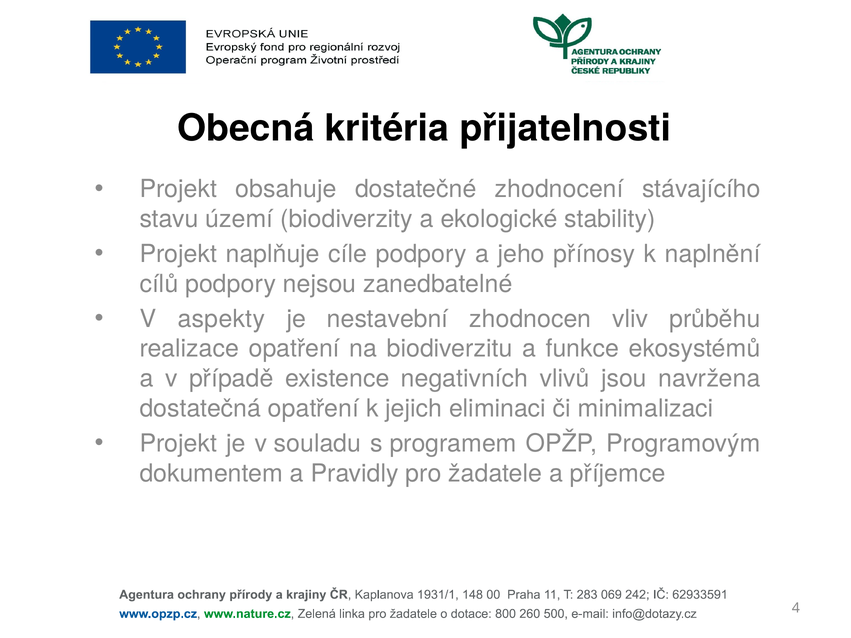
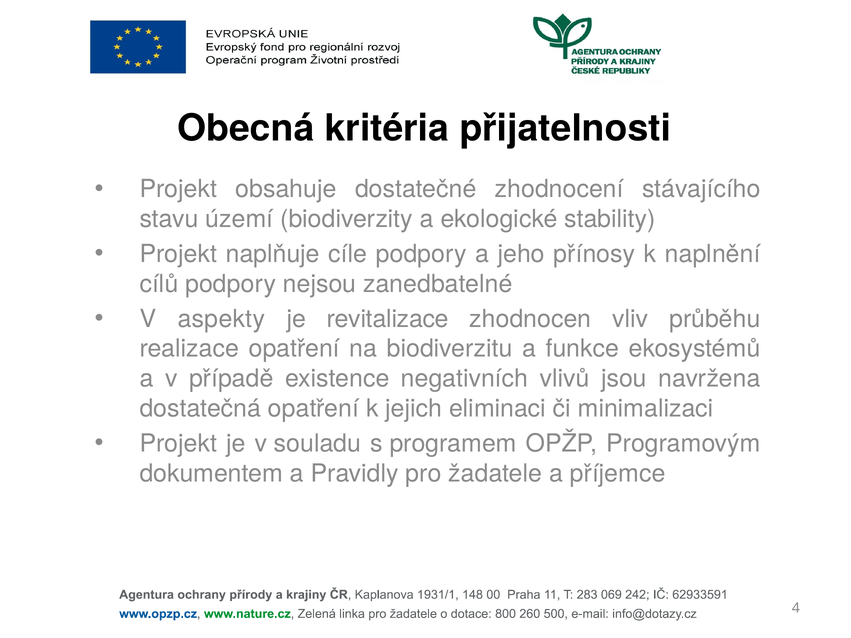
nestavební: nestavební -> revitalizace (388, 319)
